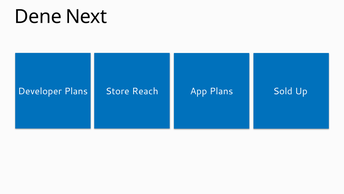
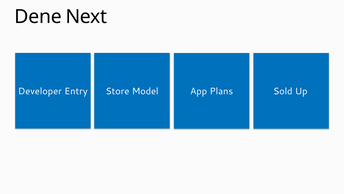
Developer Plans: Plans -> Entry (76, 91)
Reach: Reach -> Model (145, 91)
